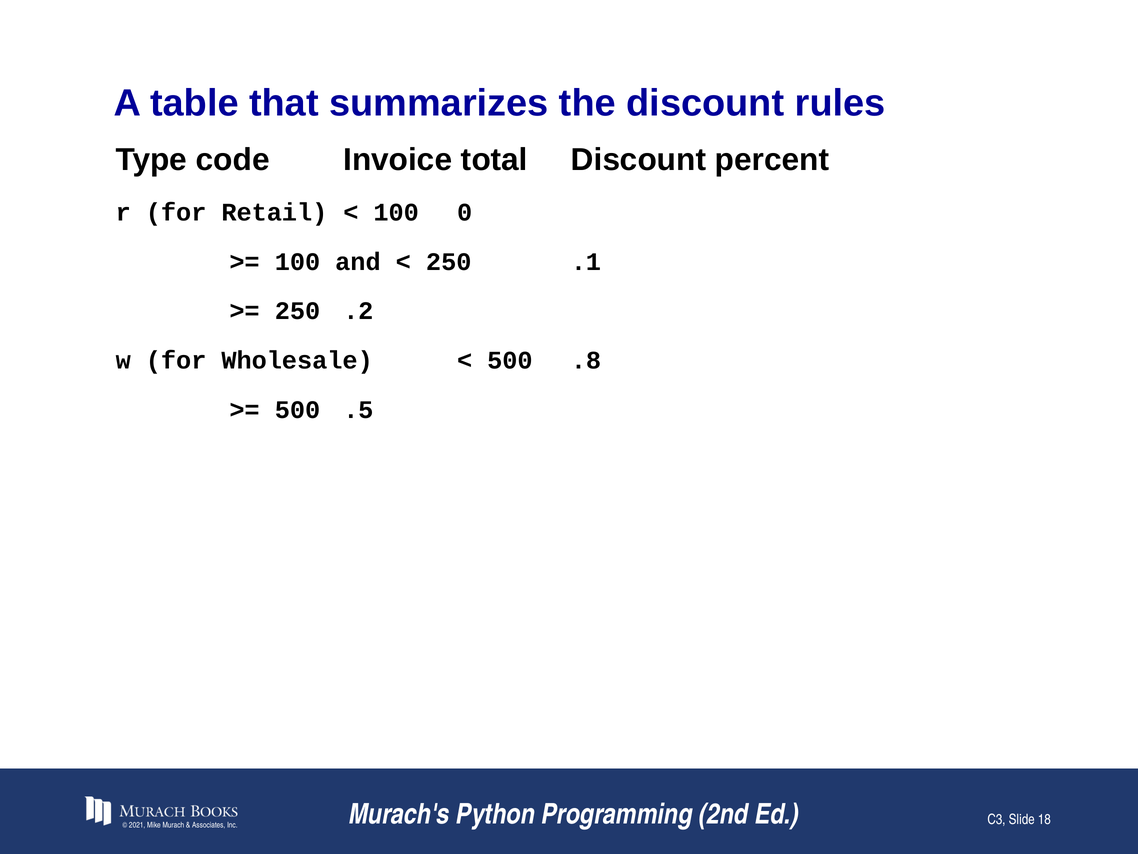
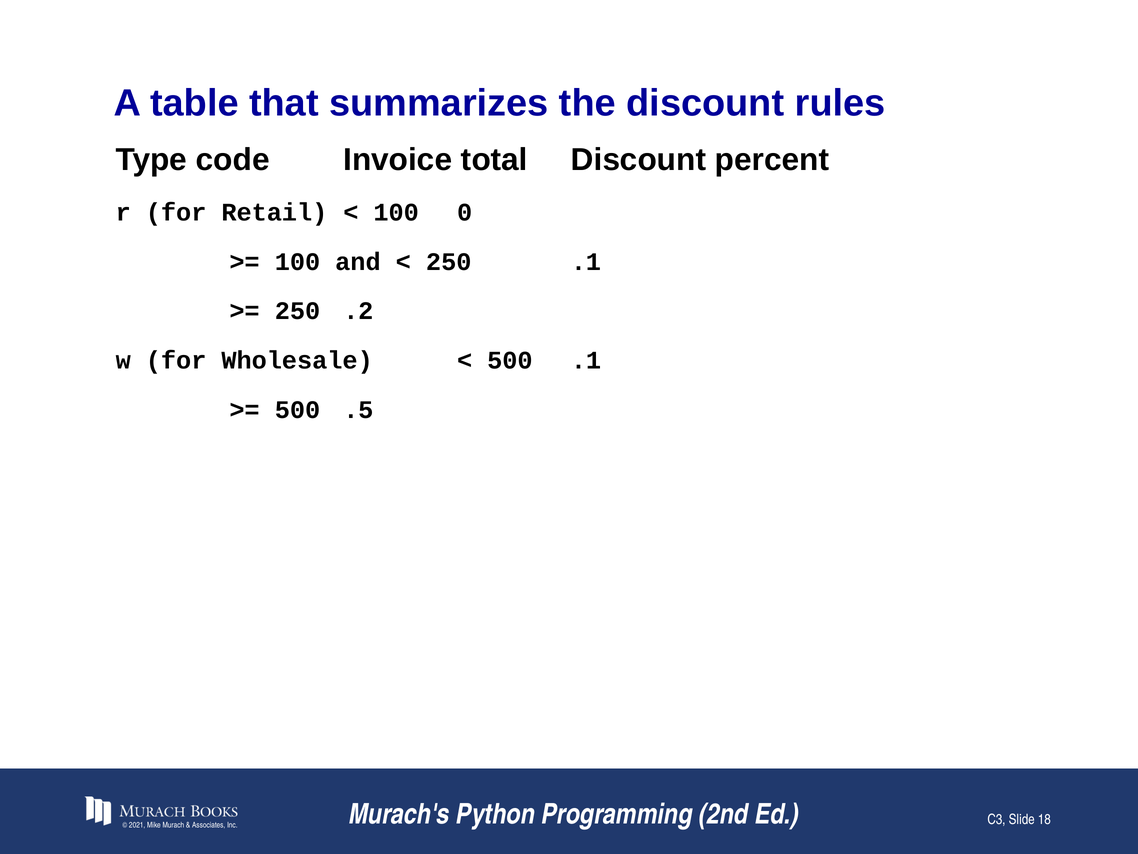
500 .8: .8 -> .1 (586, 360)
